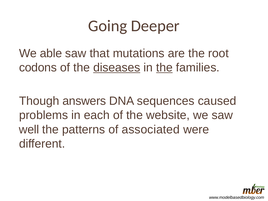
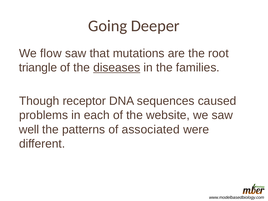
able: able -> flow (51, 53)
codons: codons -> triangle (38, 68)
the underline: present -> none (164, 68)
answers: answers -> receptor (84, 101)
